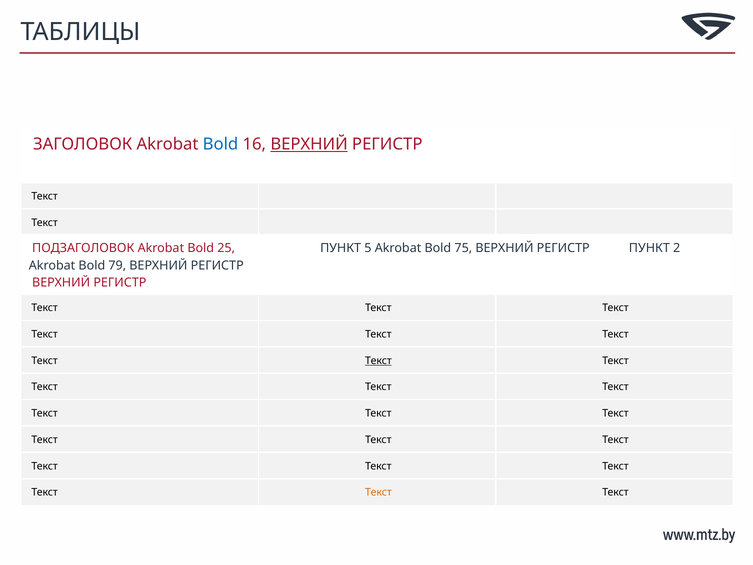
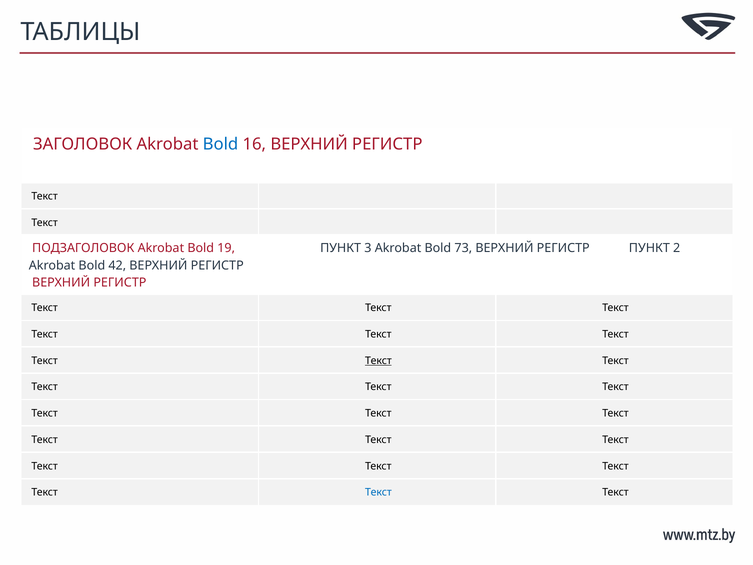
ВЕРХНИЙ underline: present -> none (309, 144)
25: 25 -> 19 (226, 248)
5: 5 -> 3 (368, 248)
75: 75 -> 73 (463, 248)
79: 79 -> 42 (117, 265)
Текст colour: orange -> blue (378, 492)
